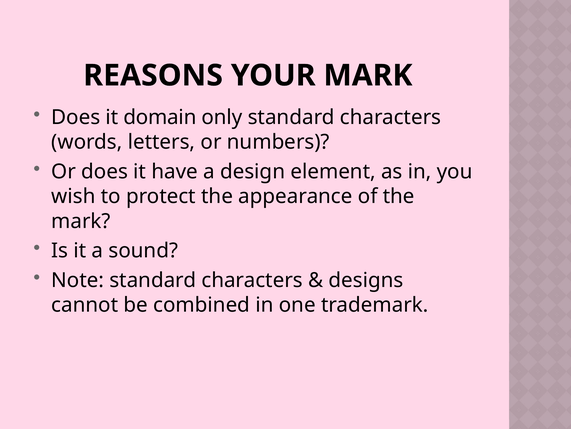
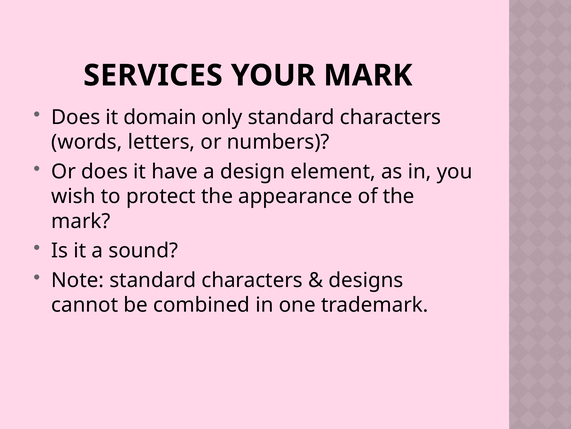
REASONS: REASONS -> SERVICES (153, 75)
